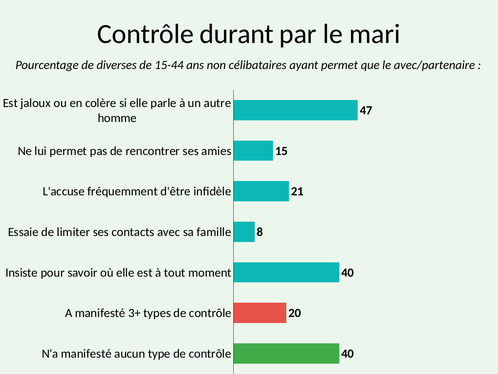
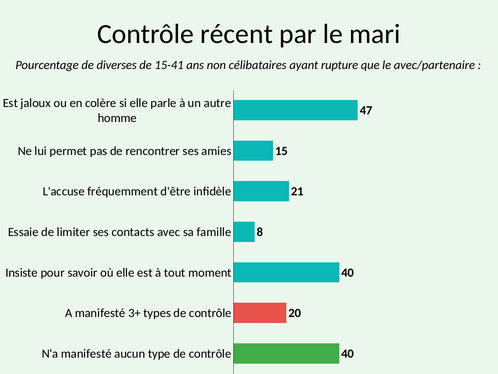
durant: durant -> récent (237, 34)
15-44: 15-44 -> 15-41 (169, 65)
ayant permet: permet -> rupture (340, 65)
